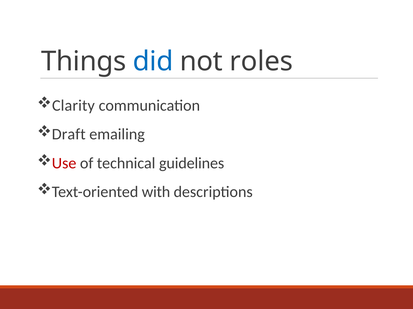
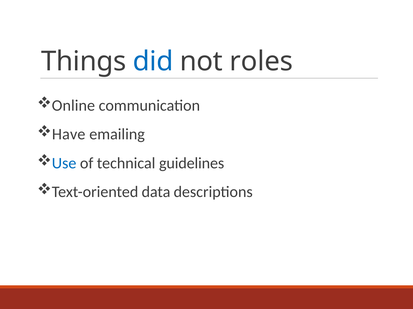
Clarity: Clarity -> Online (73, 106)
Draft: Draft -> Have (69, 135)
Use colour: red -> blue (64, 163)
with: with -> data (156, 192)
